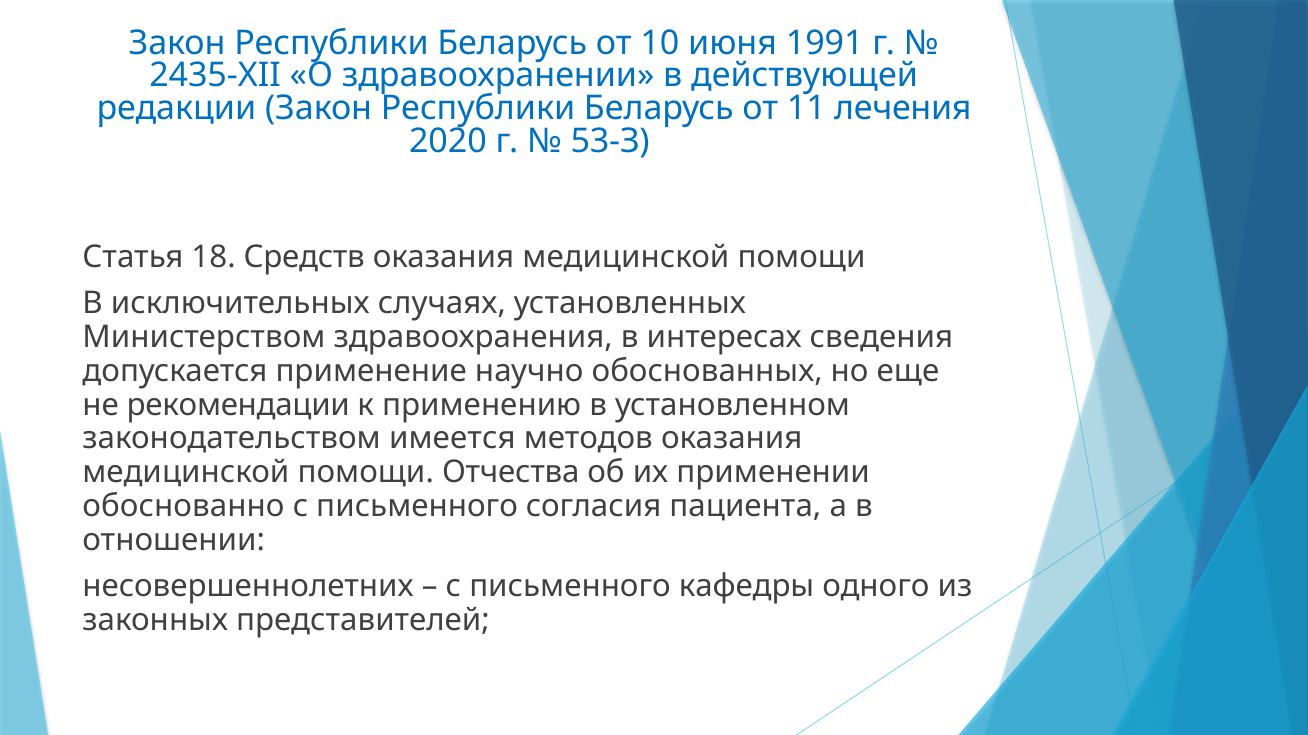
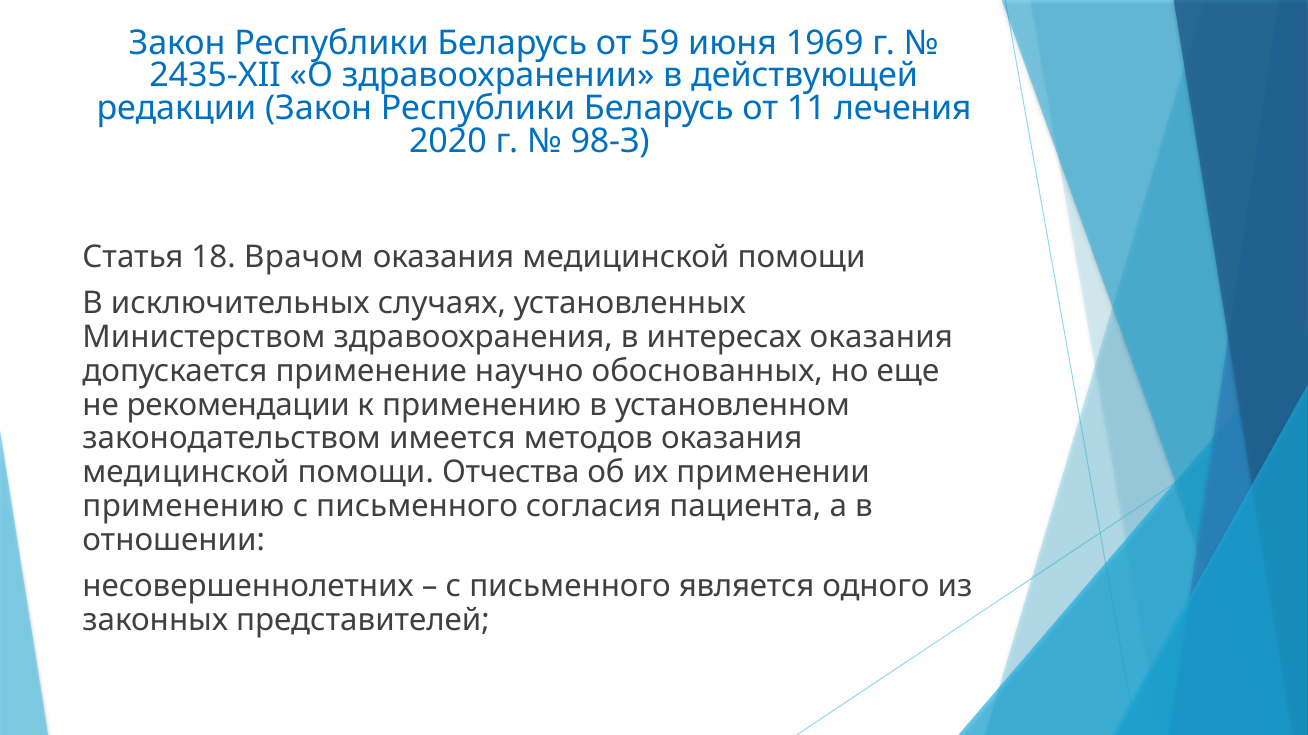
10: 10 -> 59 (660, 43)
1991: 1991 -> 1969 (825, 43)
53-З: 53-З -> 98-З (610, 141)
Средств: Средств -> Врачом (304, 258)
интересах сведения: сведения -> оказания (881, 338)
обоснованно: обоснованно -> применению (183, 507)
кафедры: кафедры -> является (747, 587)
